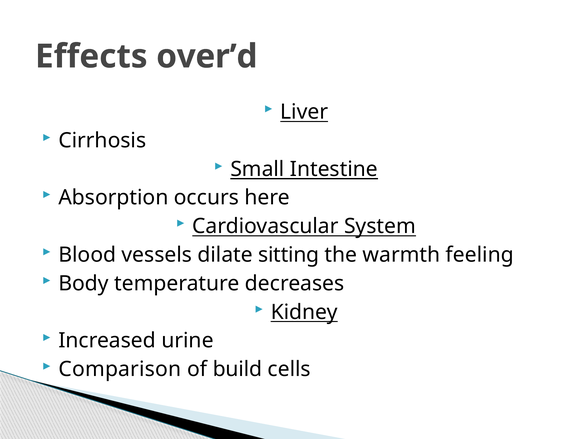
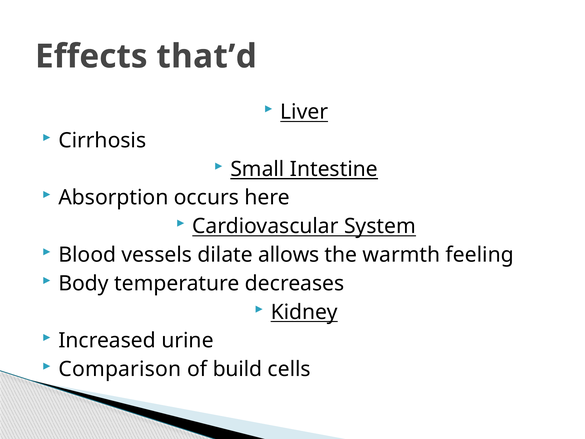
over’d: over’d -> that’d (207, 56)
sitting: sitting -> allows (289, 255)
